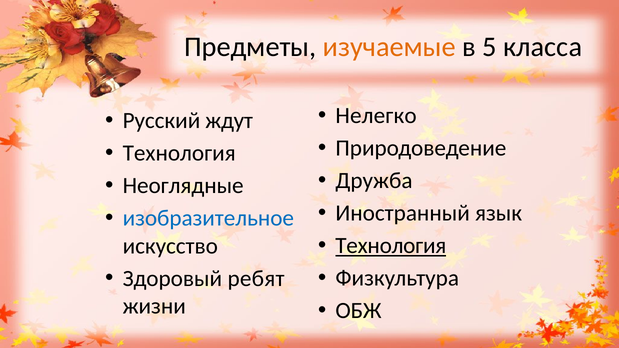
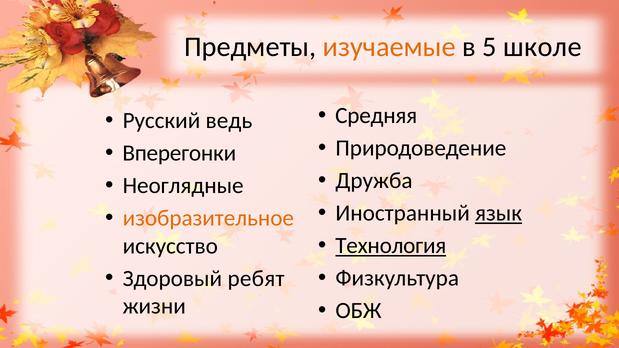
класса: класса -> школе (542, 47)
Нелегко: Нелегко -> Средняя (376, 116)
ждут: ждут -> ведь (229, 121)
Технология: Технология -> Вперегонки (179, 153)
язык underline: none -> present (499, 213)
изобразительное colour: blue -> orange (208, 218)
